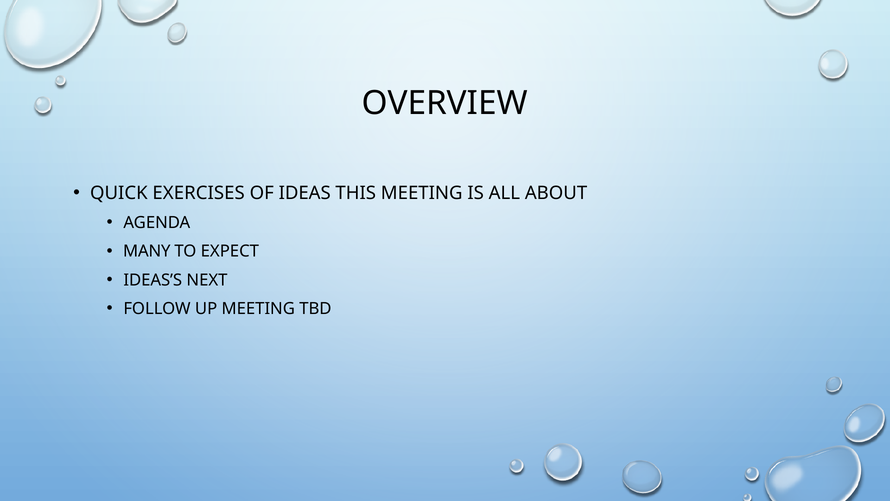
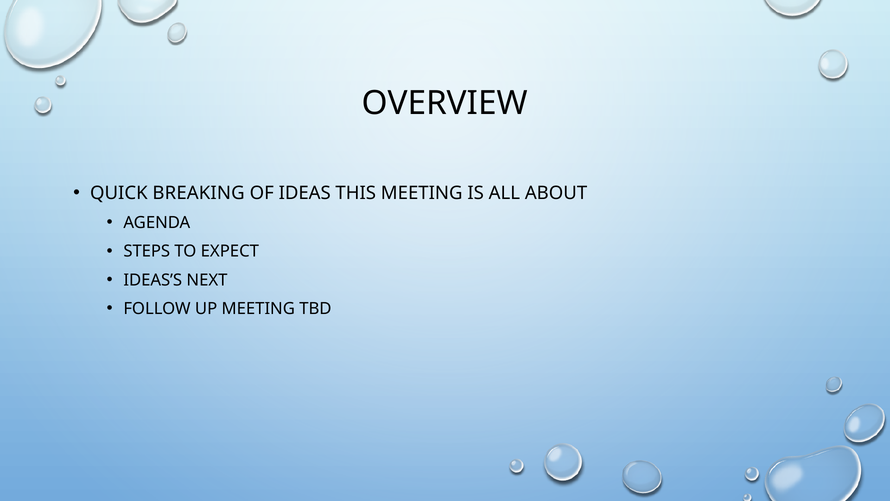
EXERCISES: EXERCISES -> BREAKING (199, 193)
MANY: MANY -> STEPS (147, 251)
